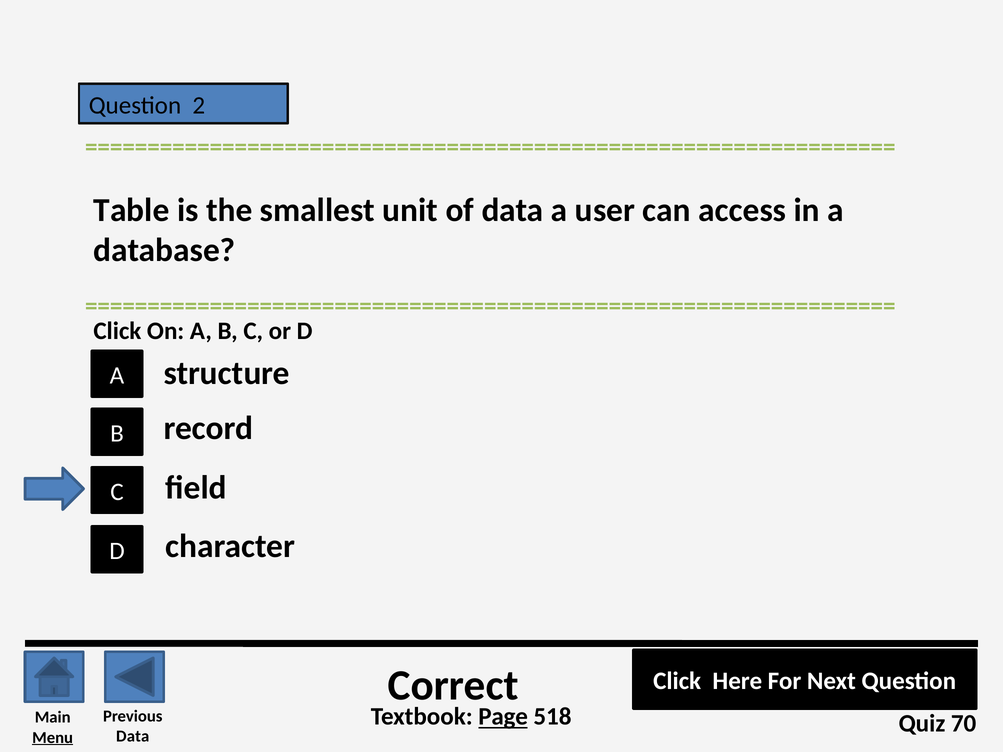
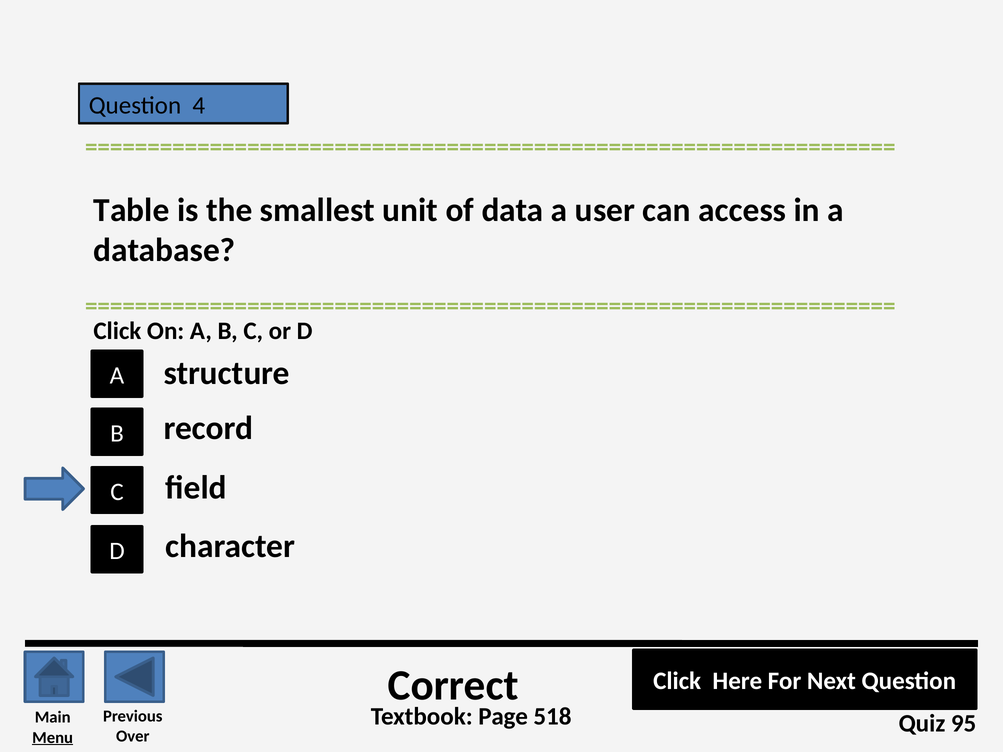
2: 2 -> 4 (199, 105)
Page underline: present -> none (503, 717)
70: 70 -> 95 (964, 724)
Data: Data -> Over (133, 737)
